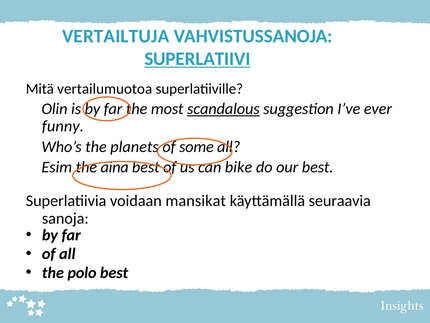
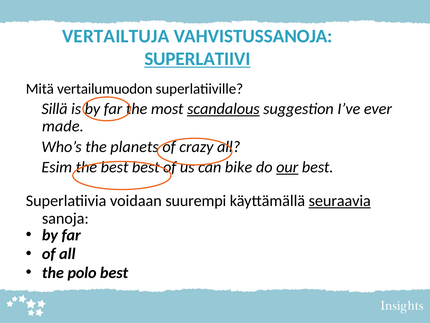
vertailumuotoa: vertailumuotoa -> vertailumuodon (105, 89)
Olin: Olin -> Sillä (55, 109)
funny: funny -> made (63, 126)
some: some -> crazy (196, 147)
the aina: aina -> best (115, 167)
our underline: none -> present (287, 167)
mansikat: mansikat -> suurempi (196, 201)
seuraavia underline: none -> present (340, 201)
